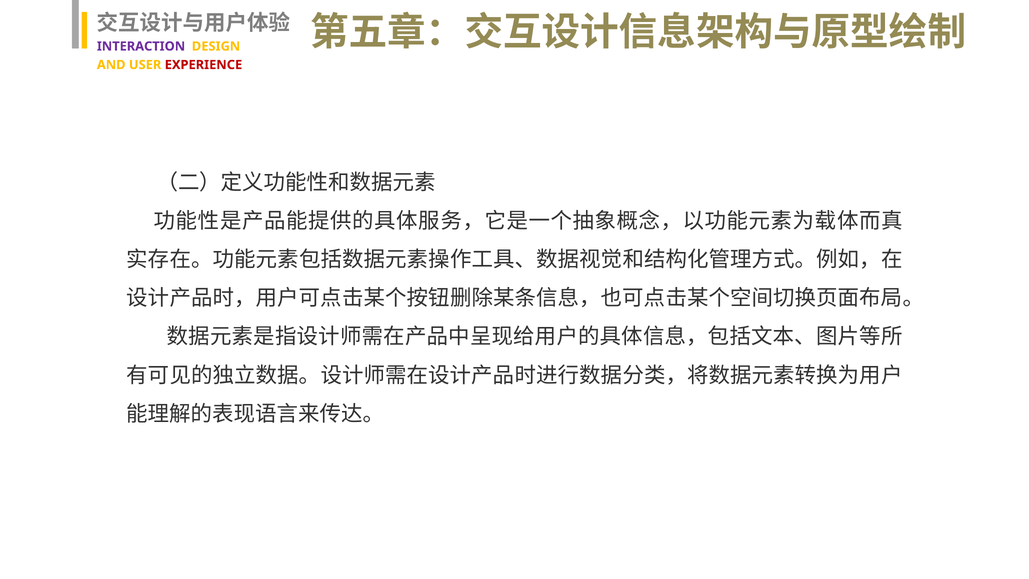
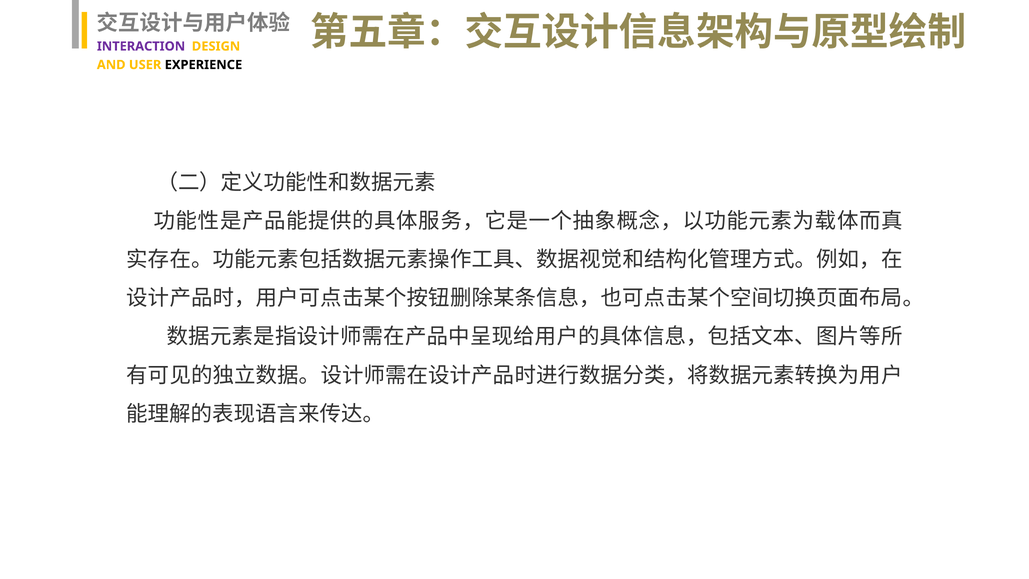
EXPERIENCE colour: red -> black (203, 65)
